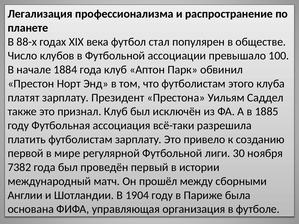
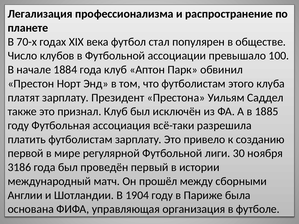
88-х: 88-х -> 70-х (27, 42)
7382: 7382 -> 3186 (19, 167)
